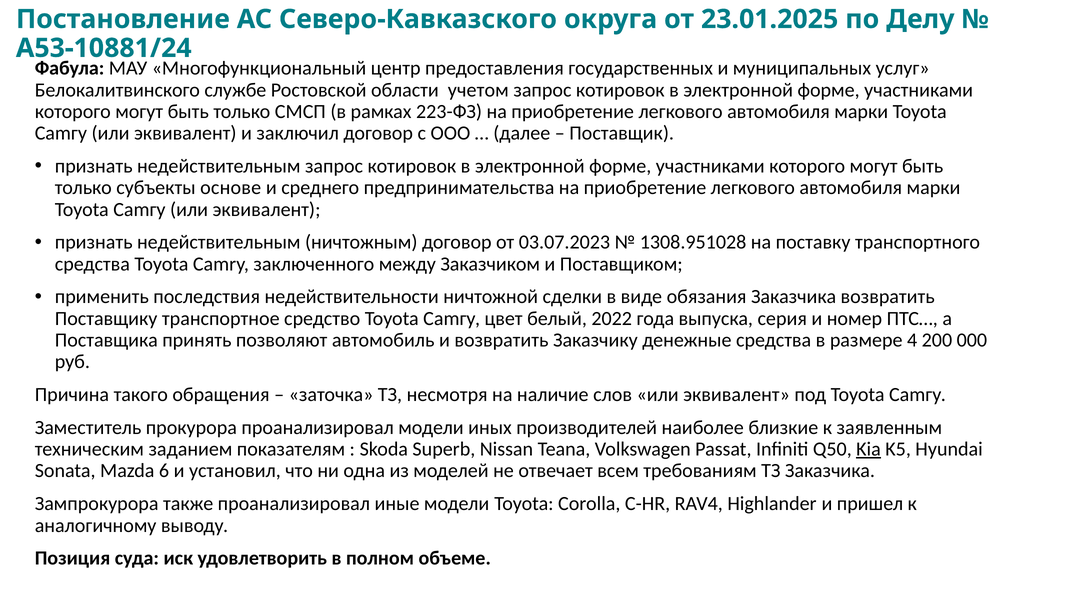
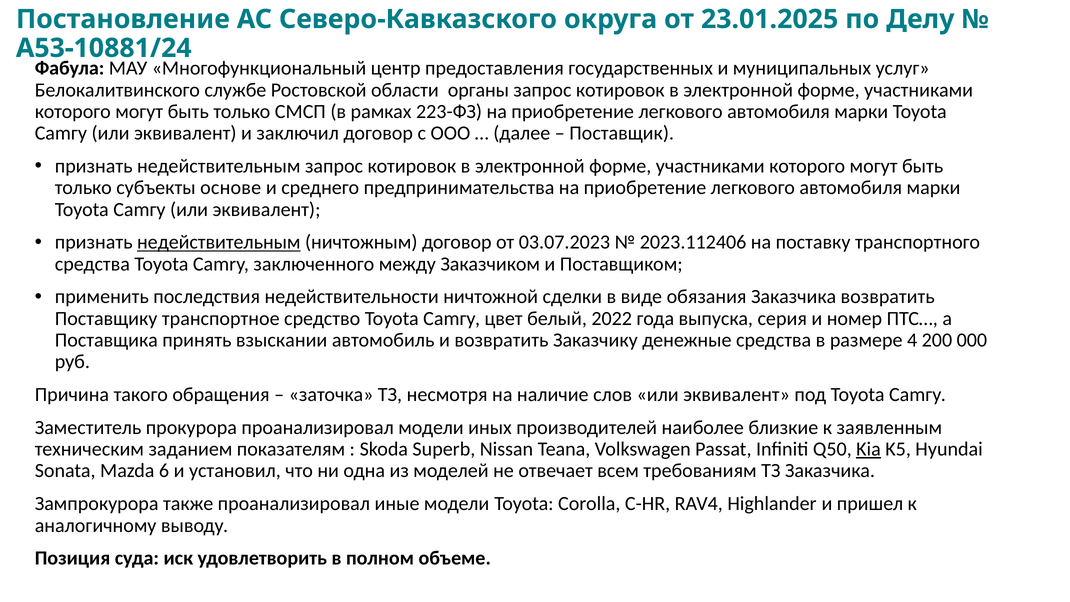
учетом: учетом -> органы (478, 90)
недействительным underline: none -> present (219, 242)
1308.951028: 1308.951028 -> 2023.112406 (693, 242)
позволяют: позволяют -> взыскании (282, 340)
